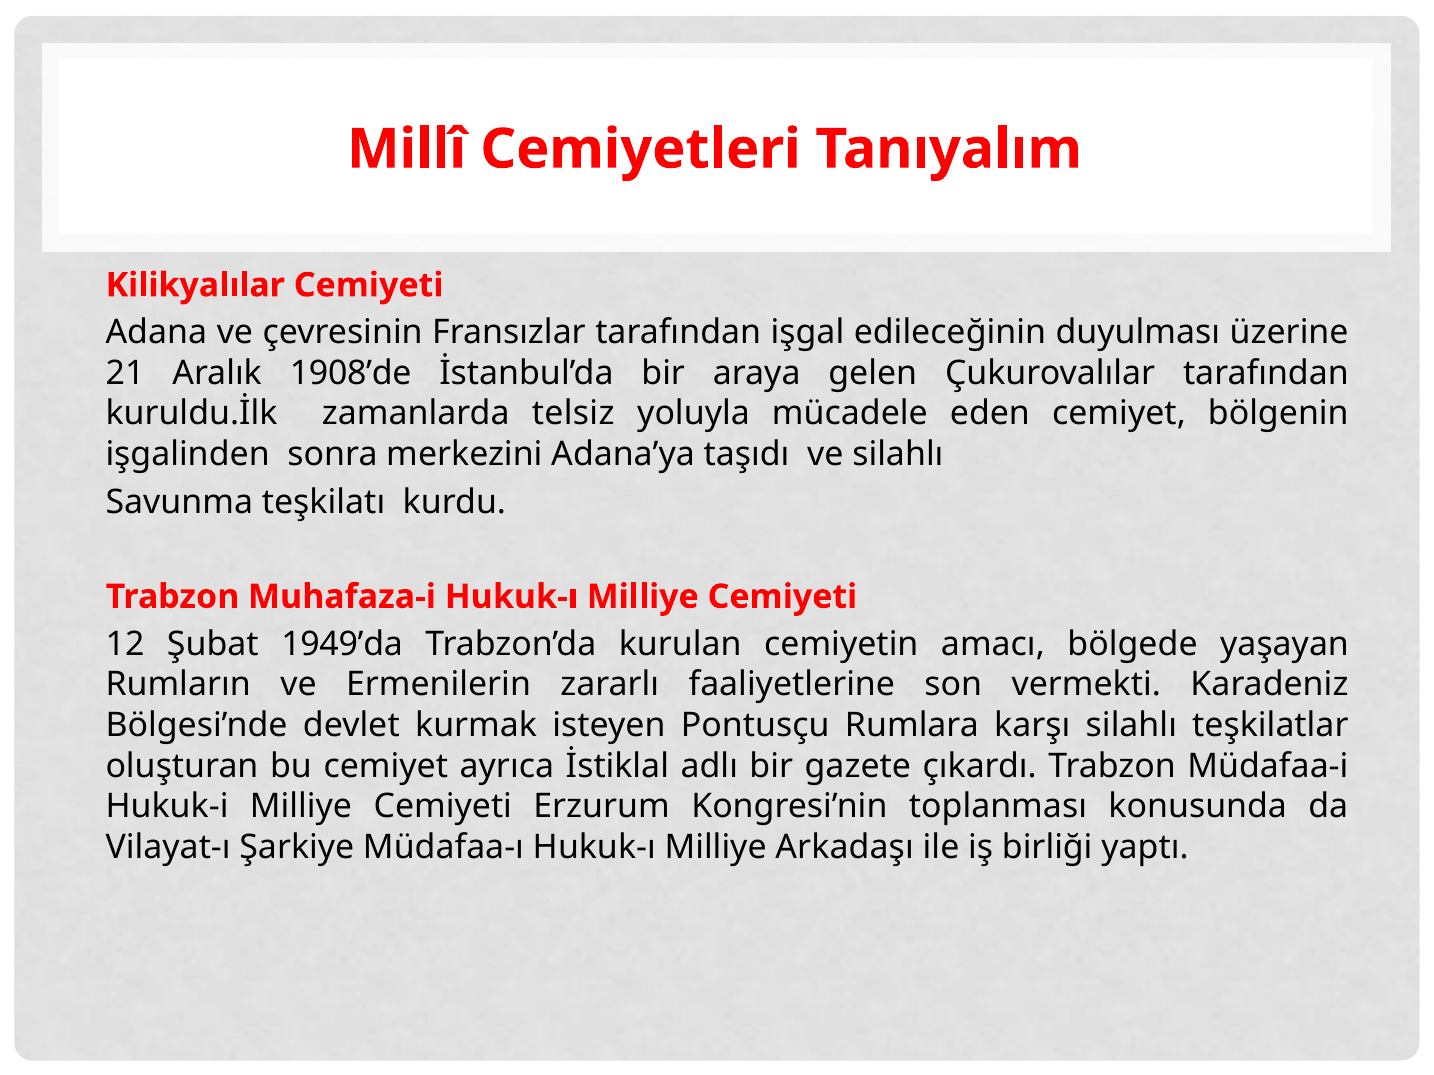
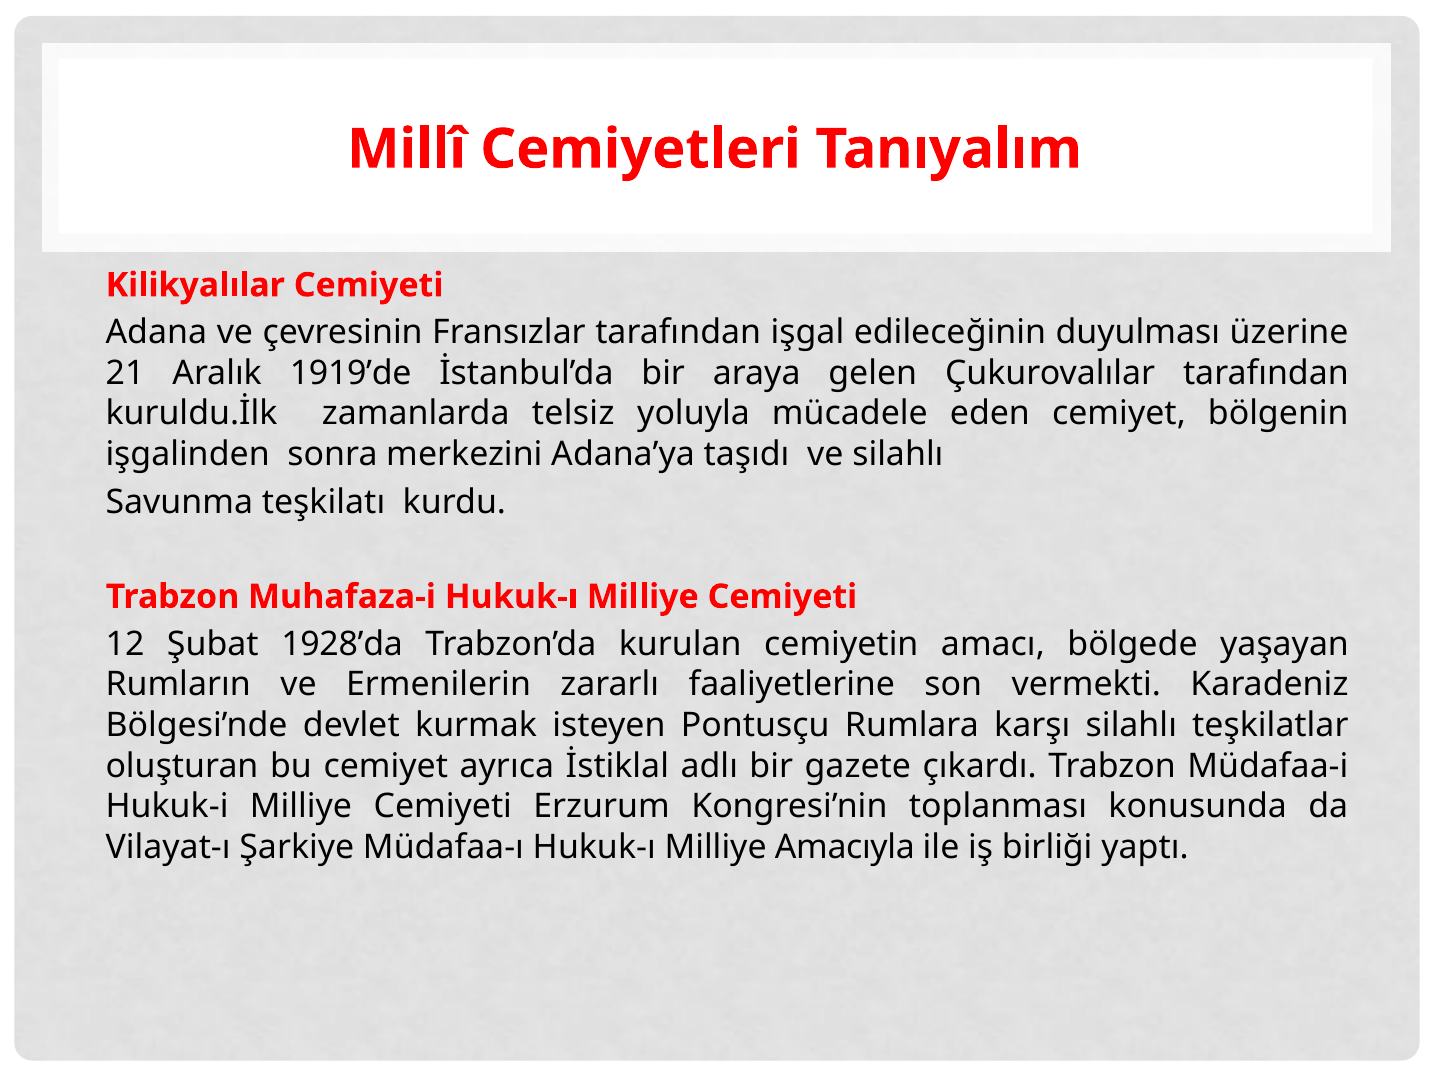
1908’de: 1908’de -> 1919’de (351, 373)
1949’da: 1949’da -> 1928’da (342, 644)
Arkadaşı: Arkadaşı -> Amacıyla (845, 848)
